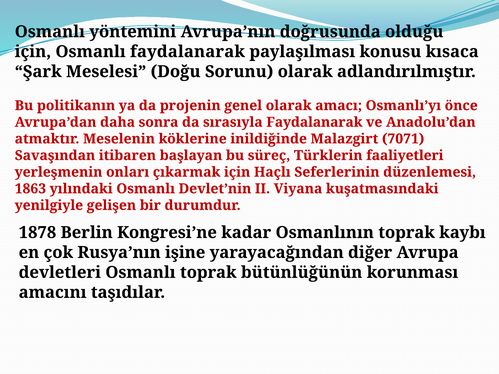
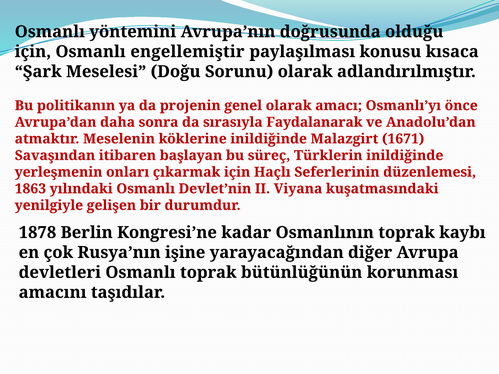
Osmanlı faydalanarak: faydalanarak -> engellemiştir (187, 52)
7071: 7071 -> 1671 (403, 139)
Türklerin faaliyetleri: faaliyetleri -> inildiğinde (405, 156)
